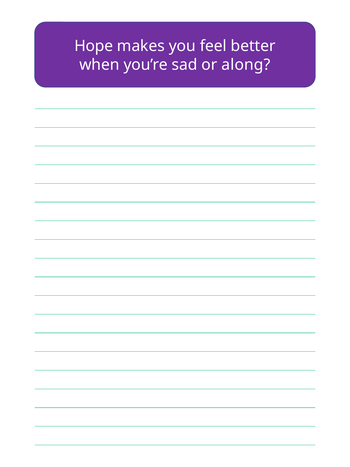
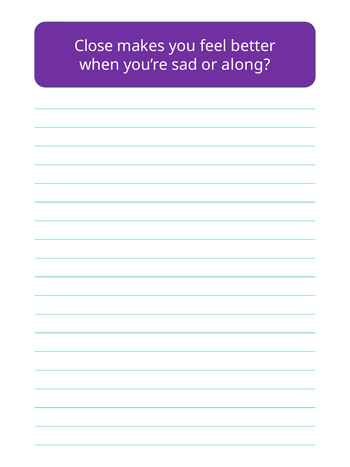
Hope: Hope -> Close (94, 46)
